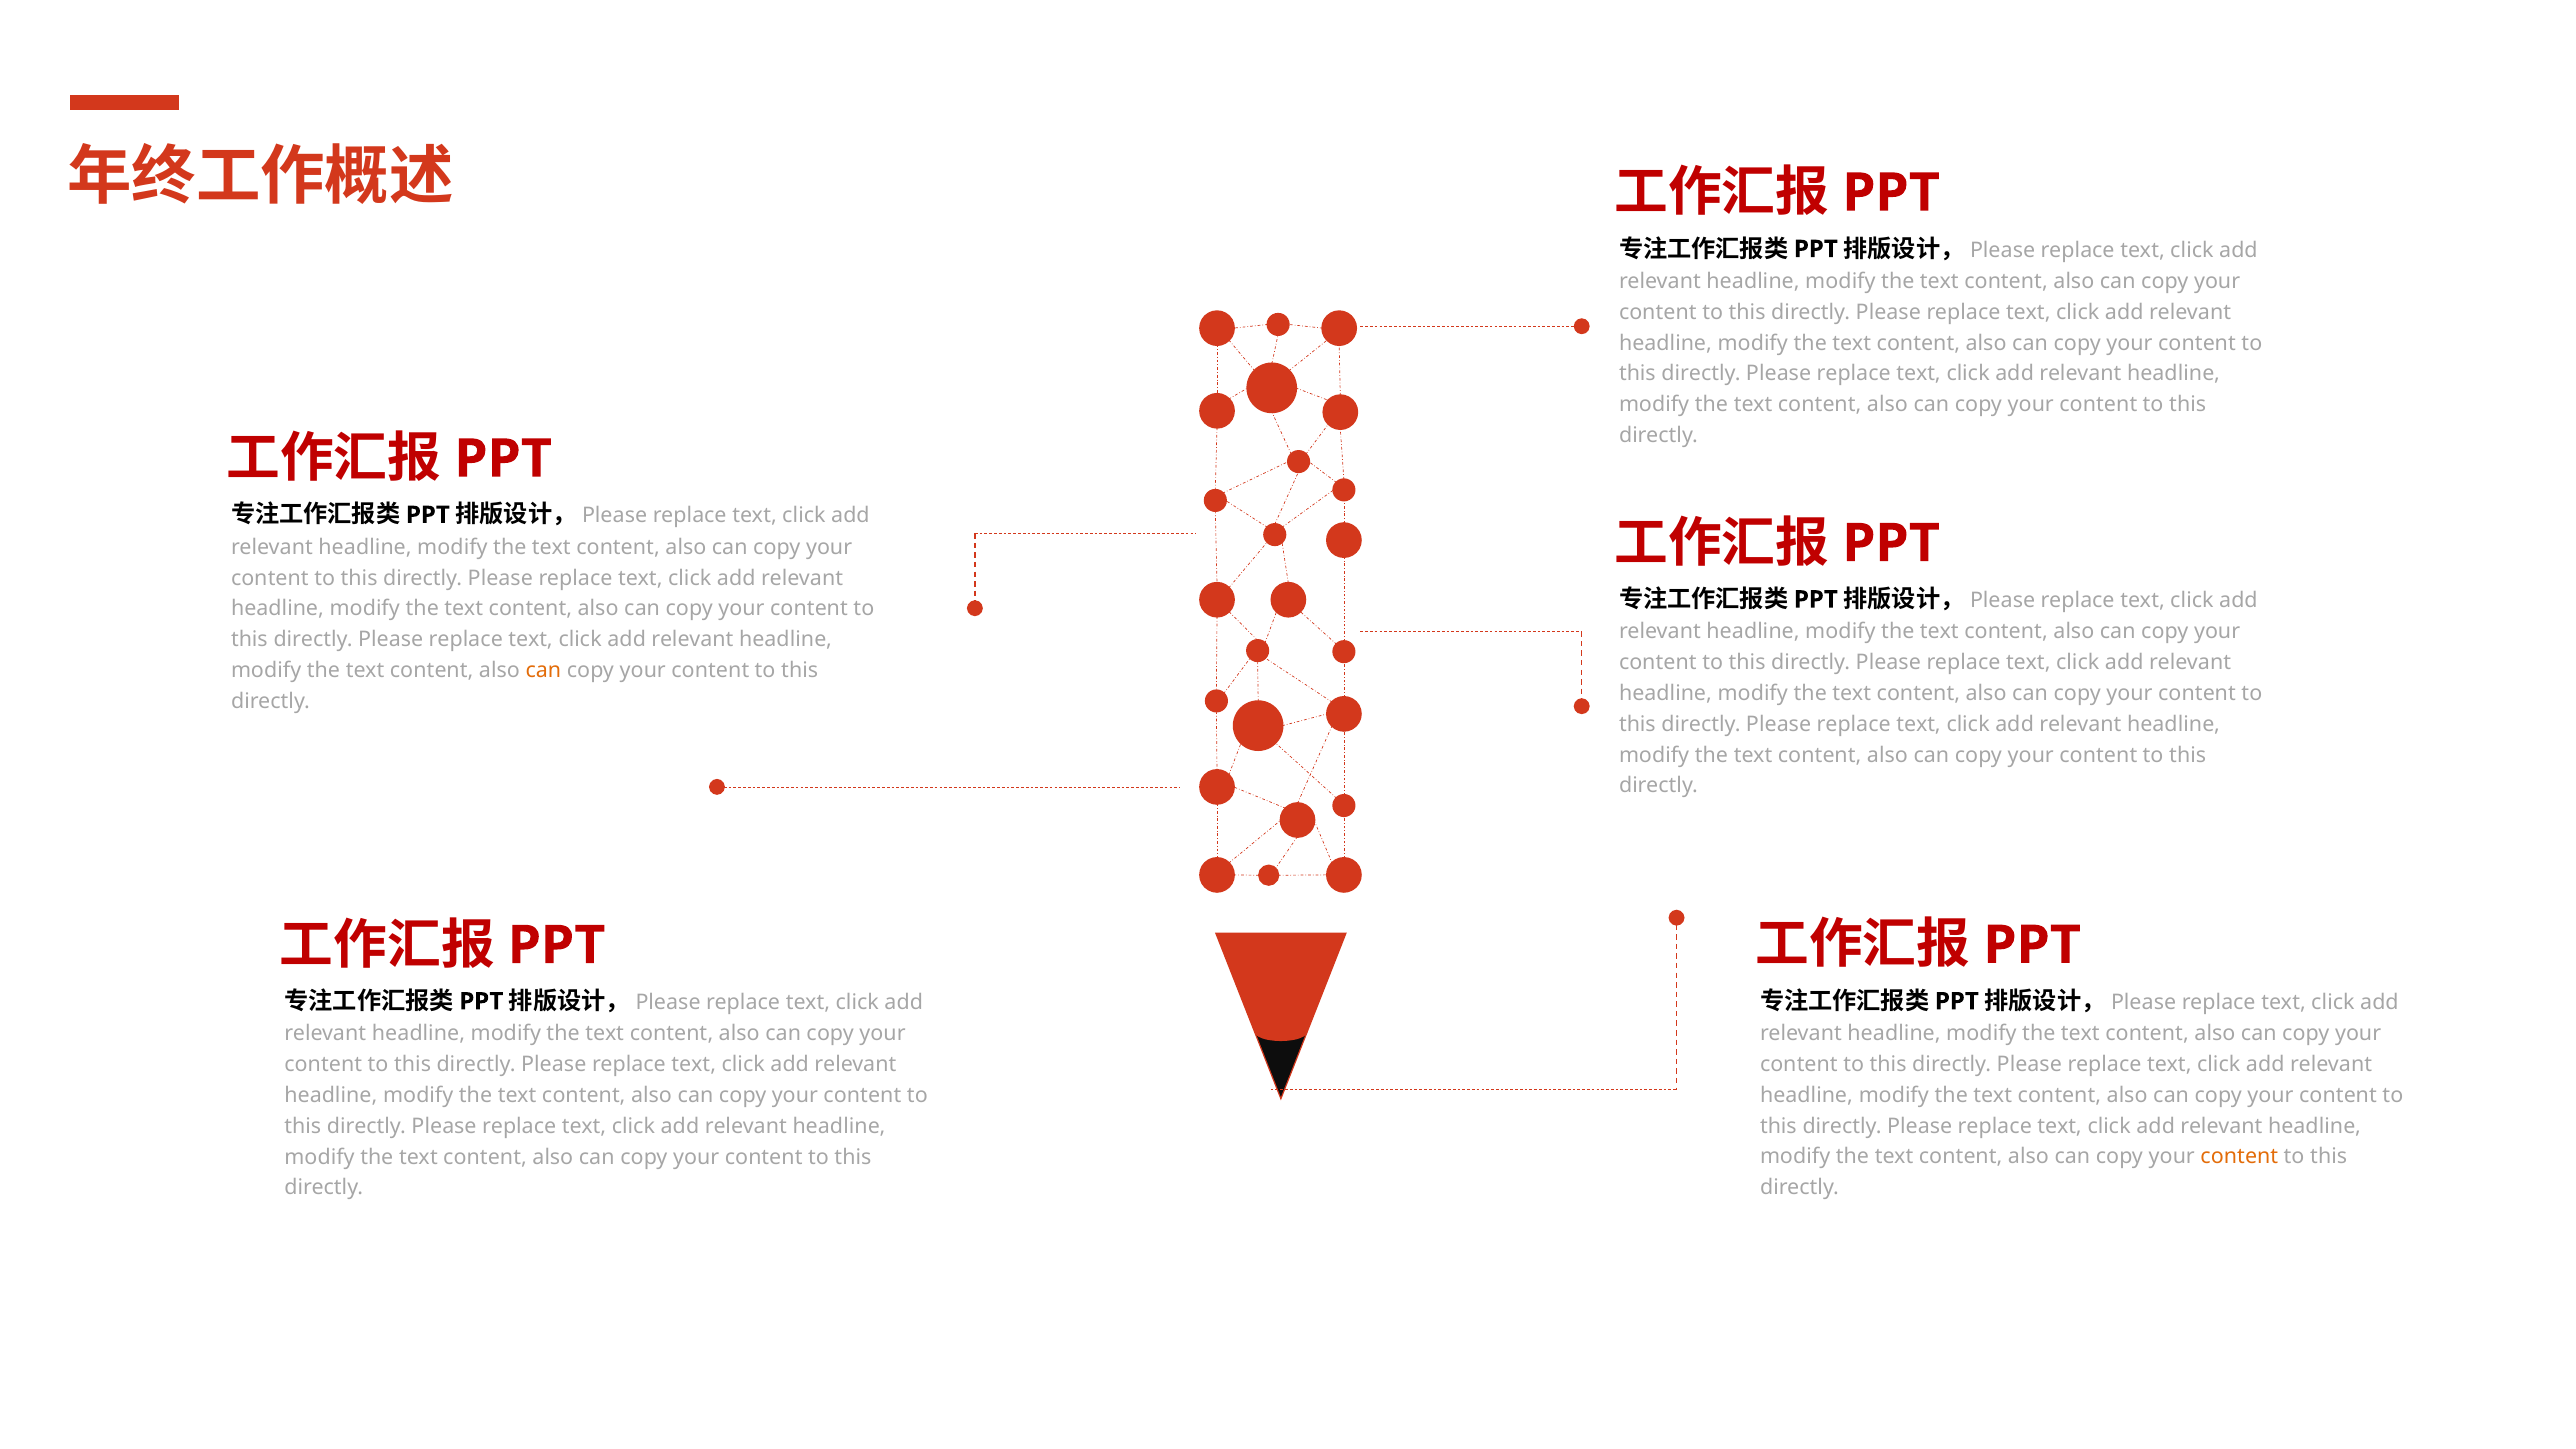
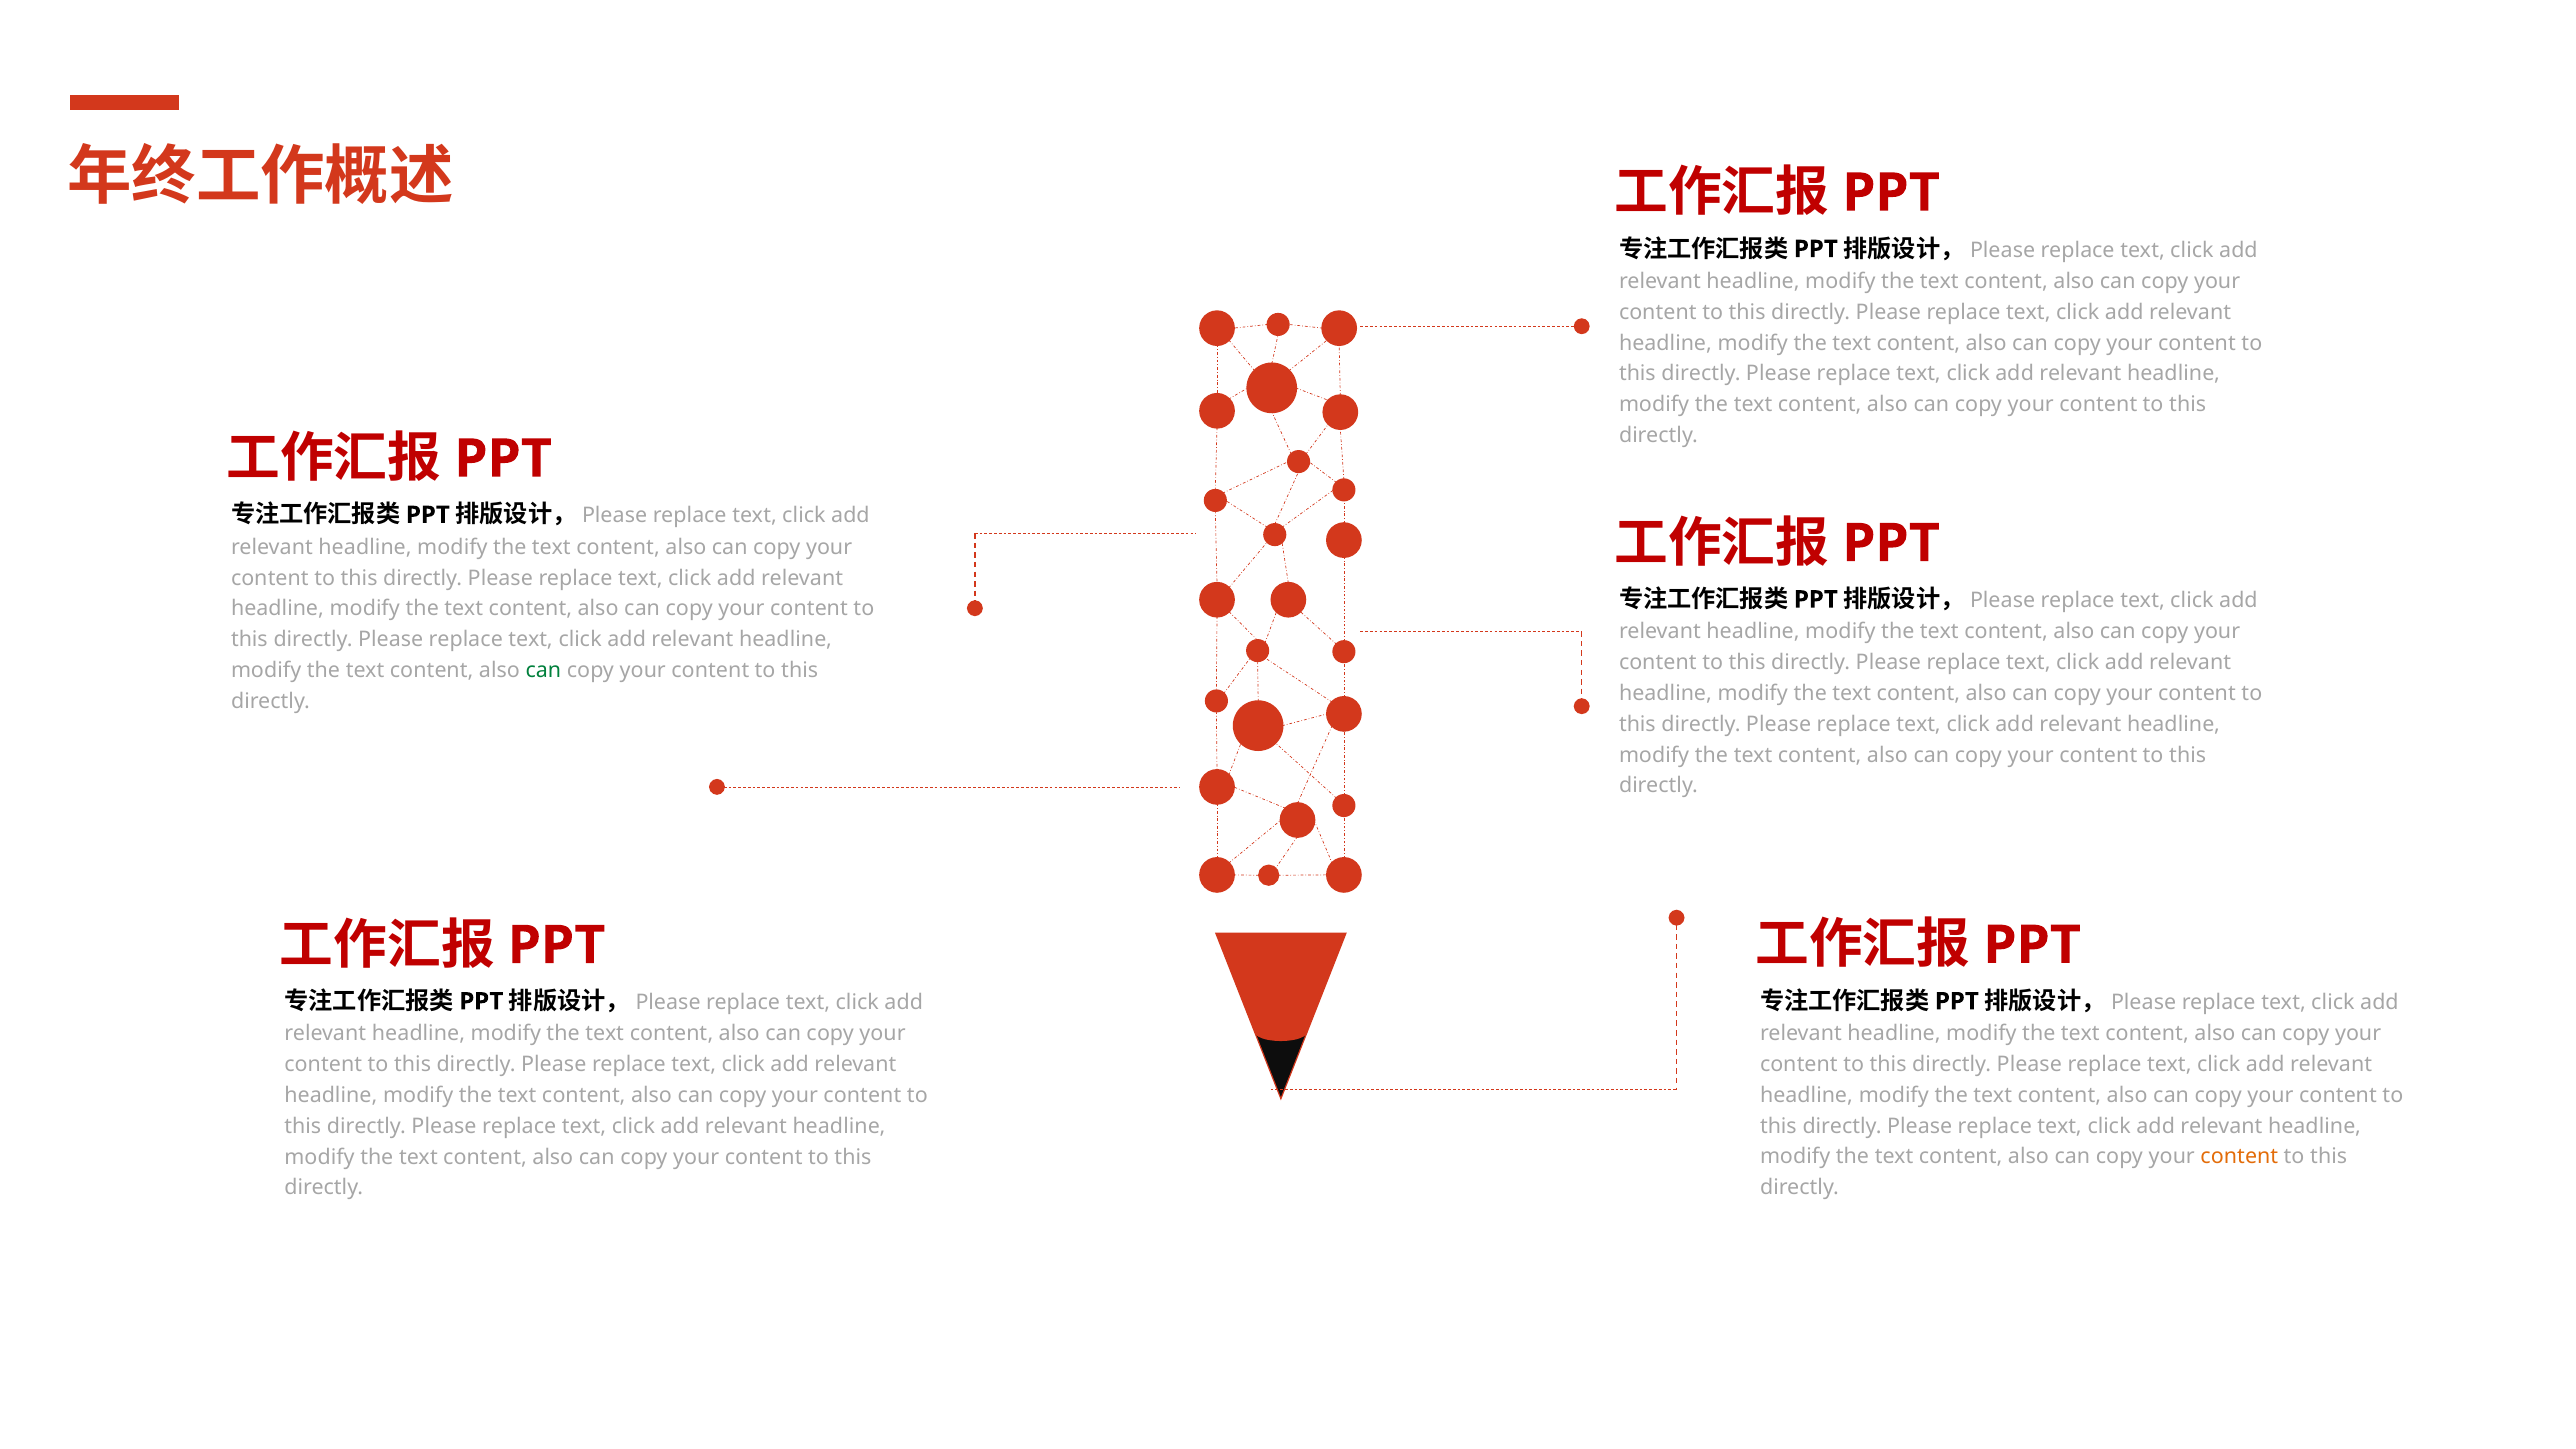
can colour: orange -> green (543, 670)
